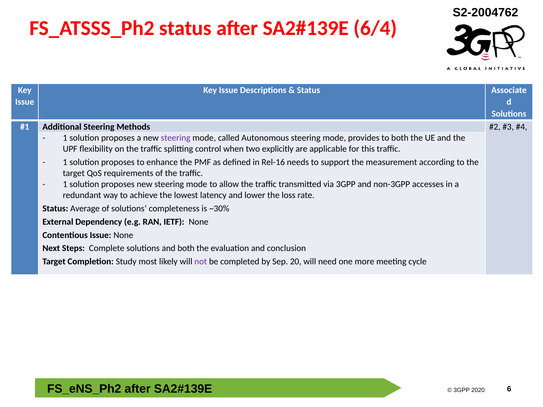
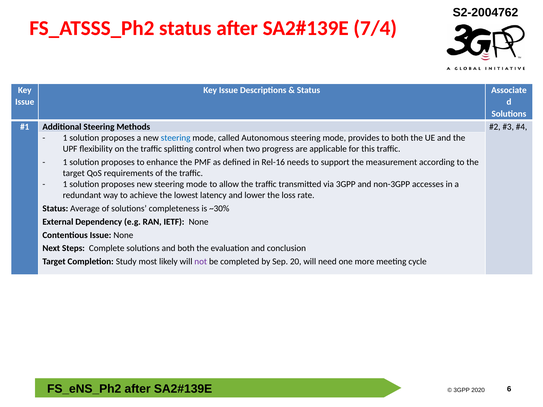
6/4: 6/4 -> 7/4 (375, 28)
steering colour: purple -> blue (176, 138)
explicitly: explicitly -> progress (278, 149)
